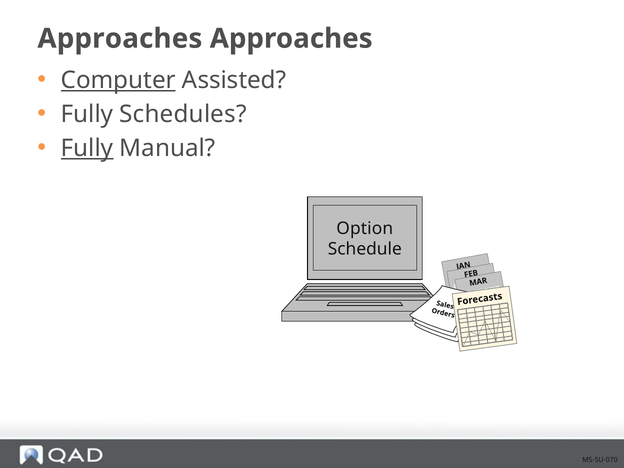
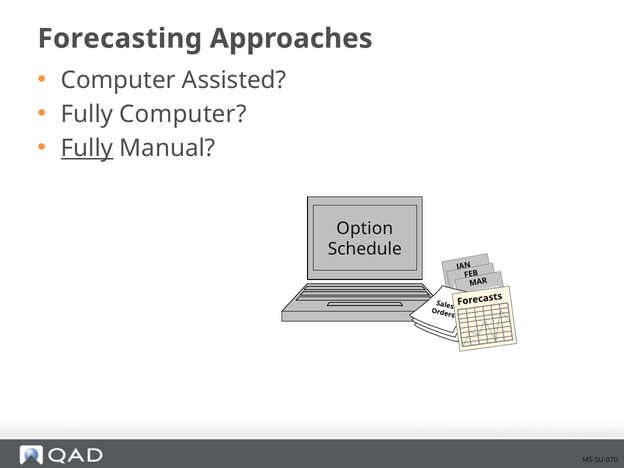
Approaches: Approaches -> Forecasting (120, 39)
Computer underline: present -> none (118, 80)
Fully Schedules: Schedules -> Computer (183, 114)
